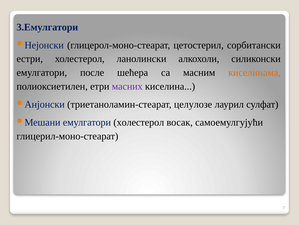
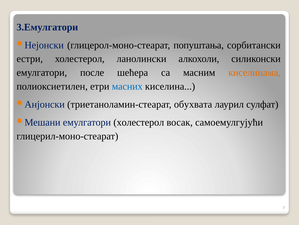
цетостерил: цетостерил -> попуштања (199, 45)
масних colour: purple -> blue (127, 86)
целулозе: целулозе -> обухвата (193, 104)
